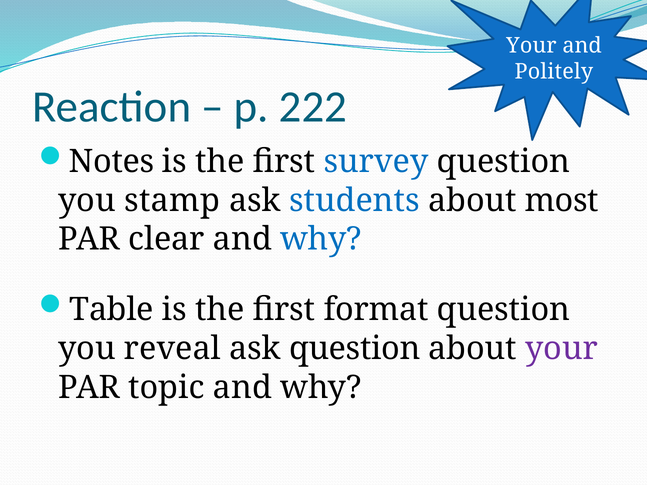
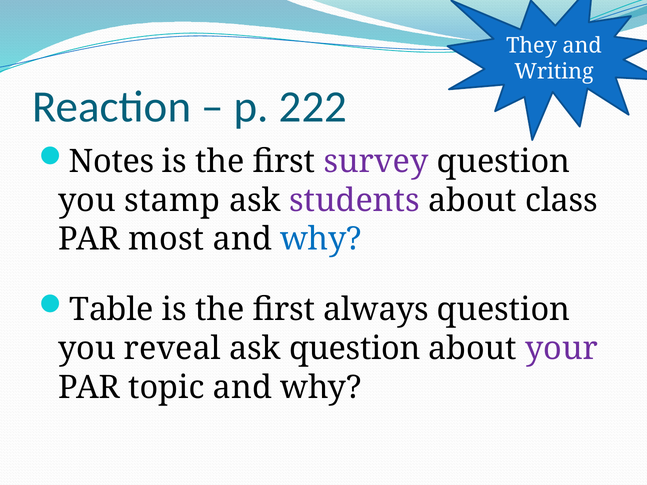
Your: Your -> They (532, 46)
Politely: Politely -> Writing (554, 72)
survey colour: blue -> purple (376, 162)
students colour: blue -> purple (355, 201)
most: most -> class (562, 201)
clear: clear -> most (166, 239)
format: format -> always (376, 310)
